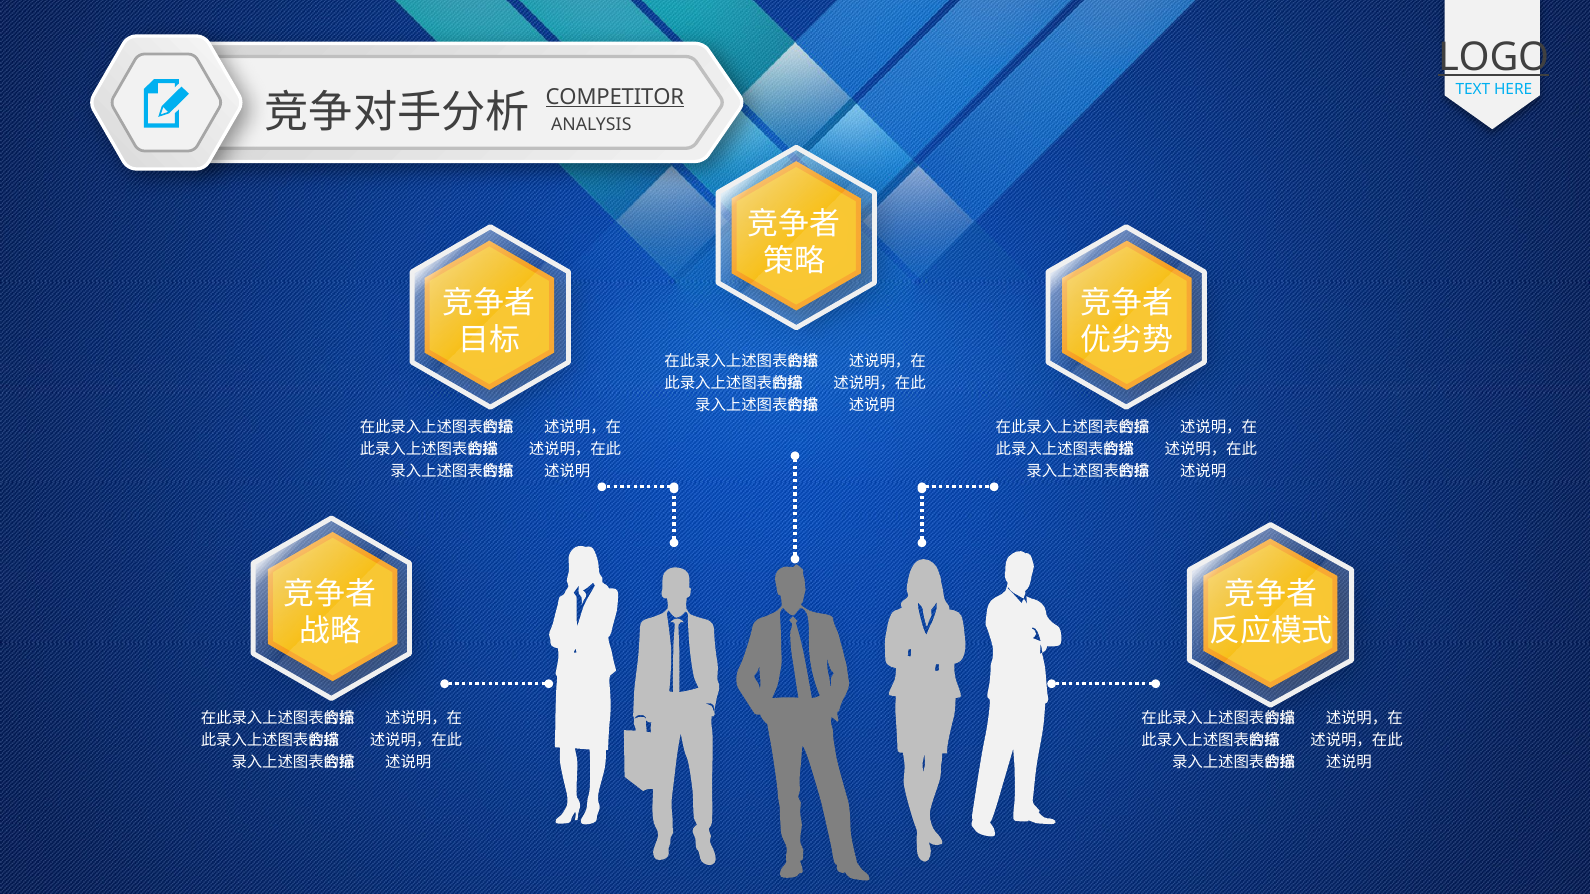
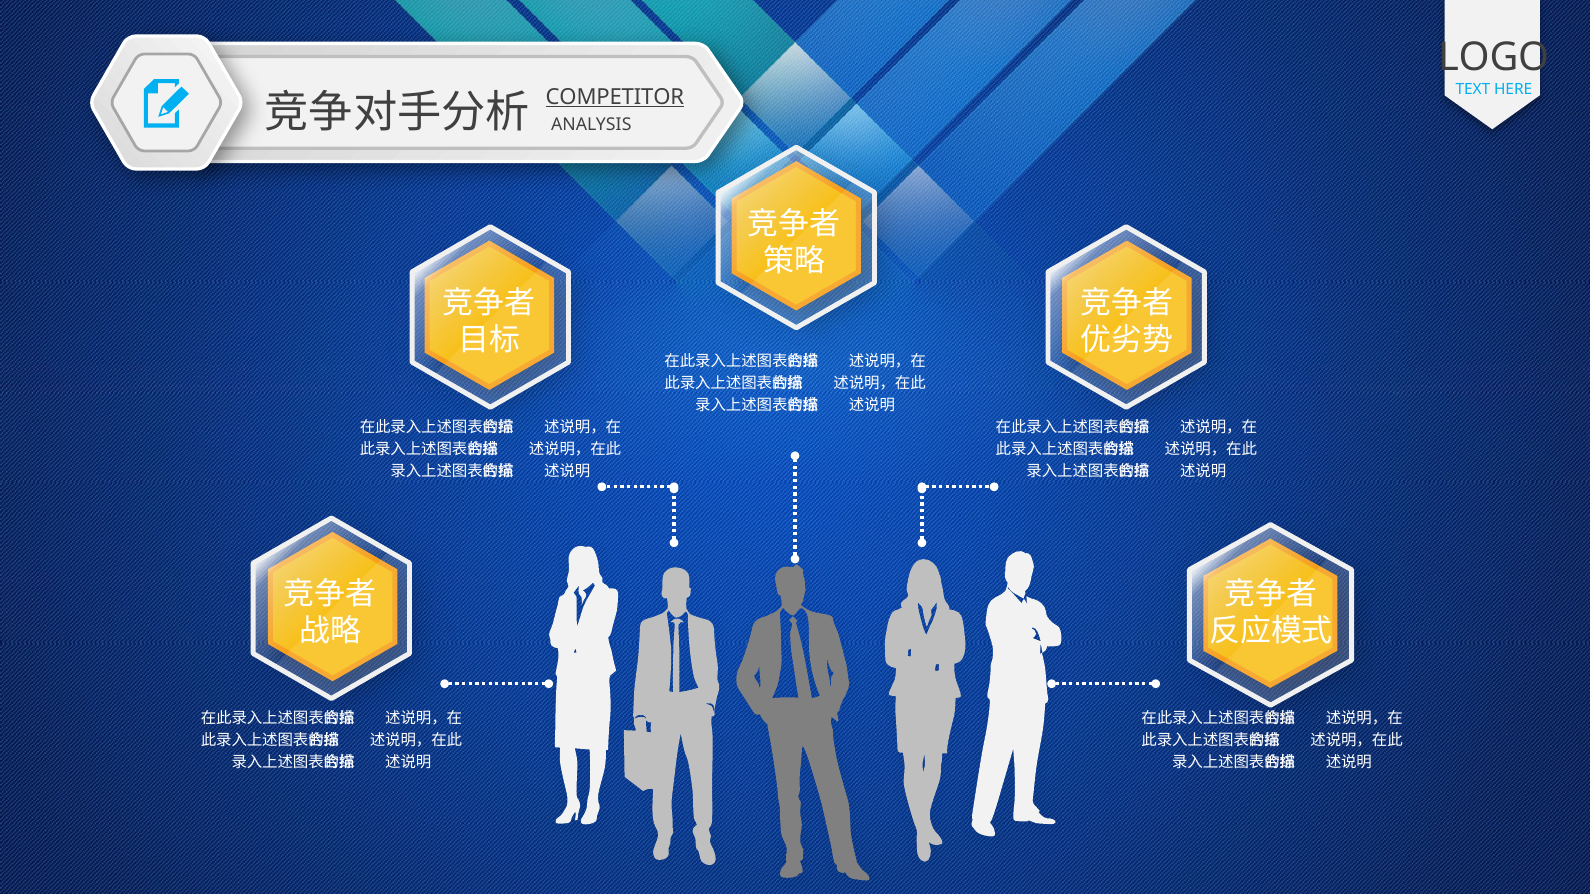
LOGO underline: present -> none (1494, 58)
